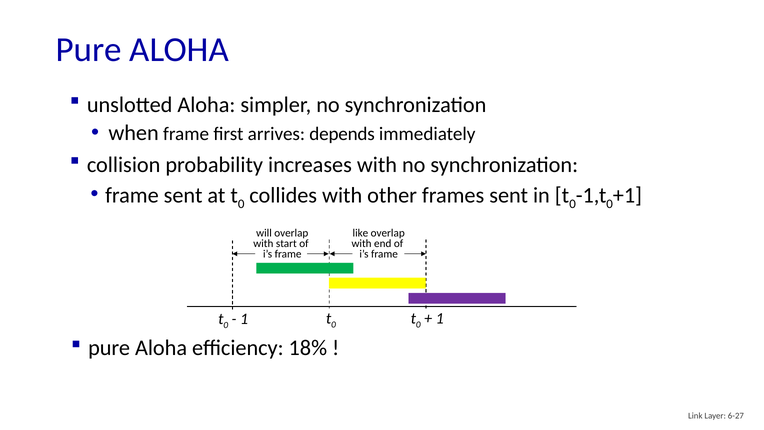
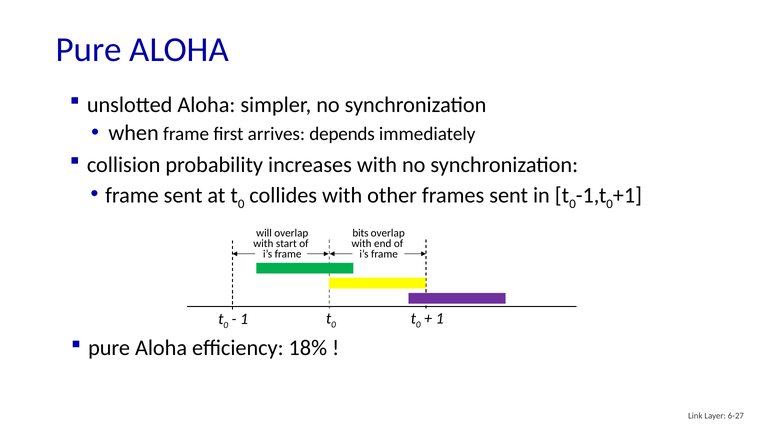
like: like -> bits (360, 233)
